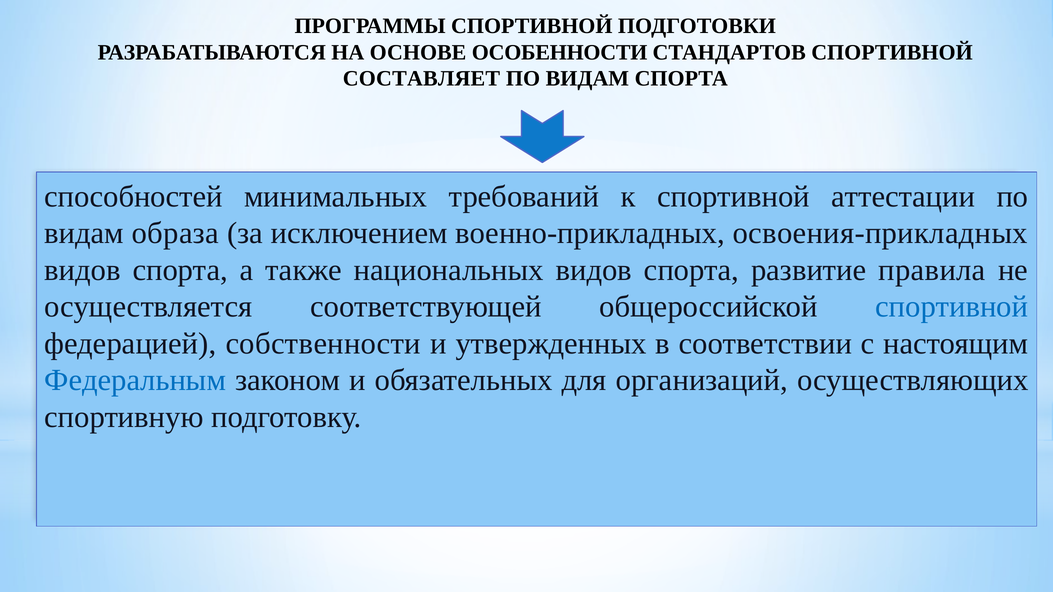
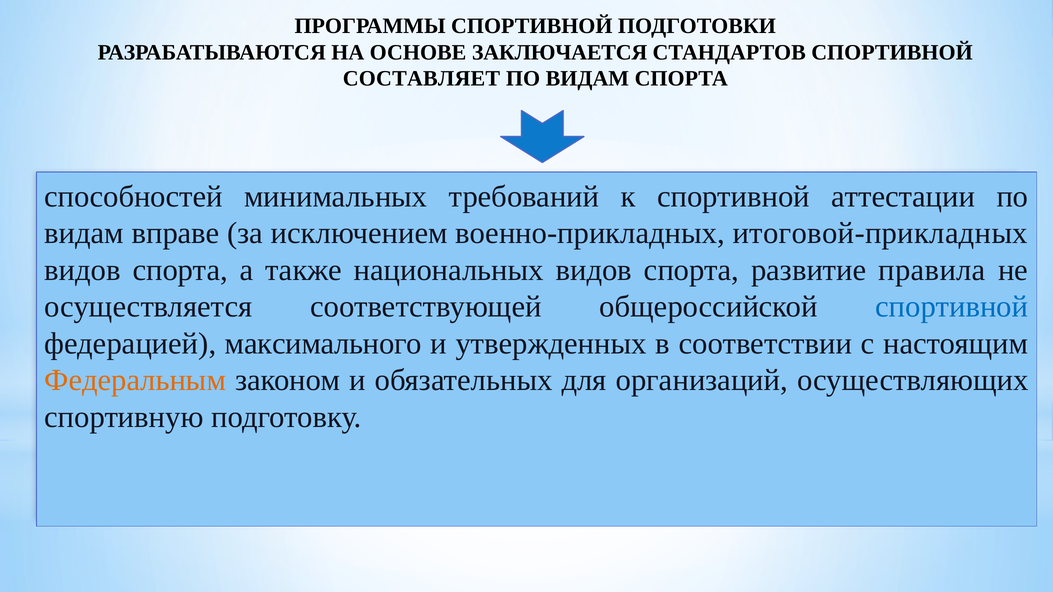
ОСОБЕННОСТИ: ОСОБЕННОСТИ -> ЗАКЛЮЧАЕТСЯ (560, 52)
образа: образа -> вправе (176, 233)
освоения-прикладных: освоения-прикладных -> итоговой-прикладных (880, 233)
собственности: собственности -> максимального (323, 344)
Федеральным colour: blue -> orange (135, 380)
